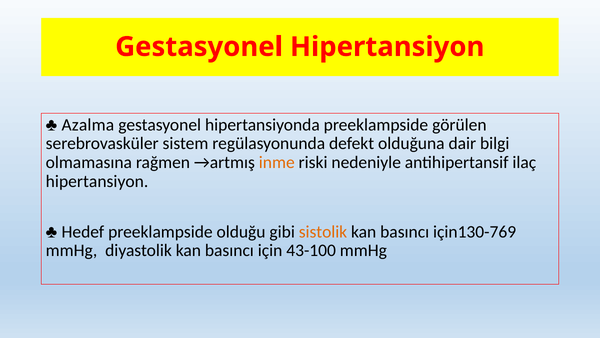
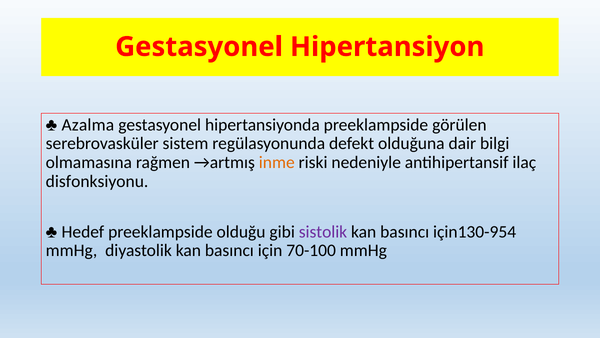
hipertansiyon: hipertansiyon -> disfonksiyonu (97, 181)
sistolik colour: orange -> purple (323, 231)
için130-769: için130-769 -> için130-954 (475, 231)
43-100: 43-100 -> 70-100 (311, 250)
